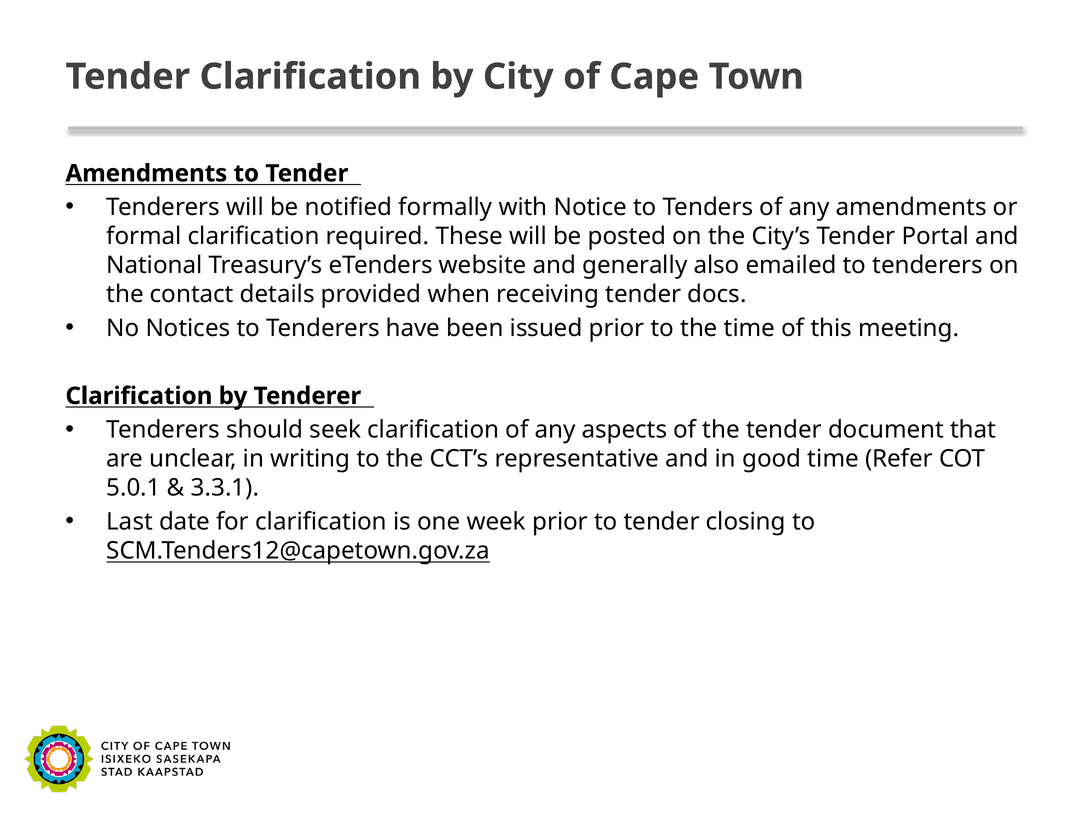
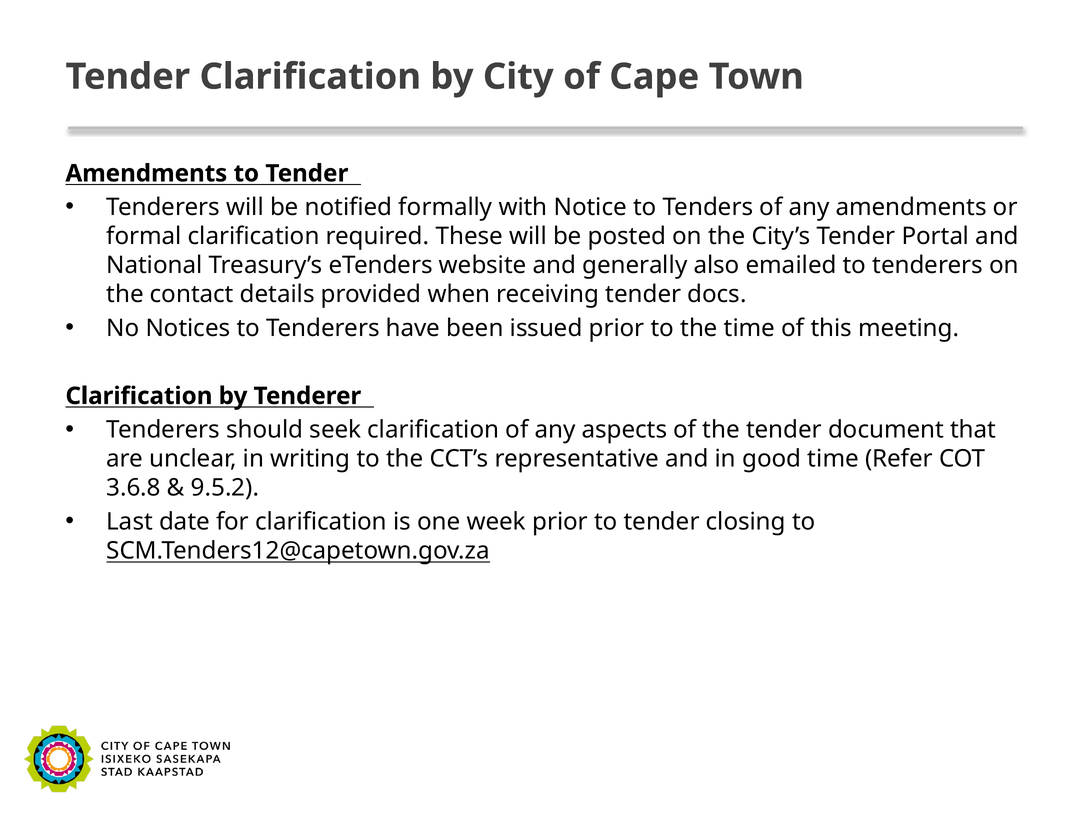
5.0.1: 5.0.1 -> 3.6.8 (134, 488)
3.3.1: 3.3.1 -> 9.5.2 (225, 488)
